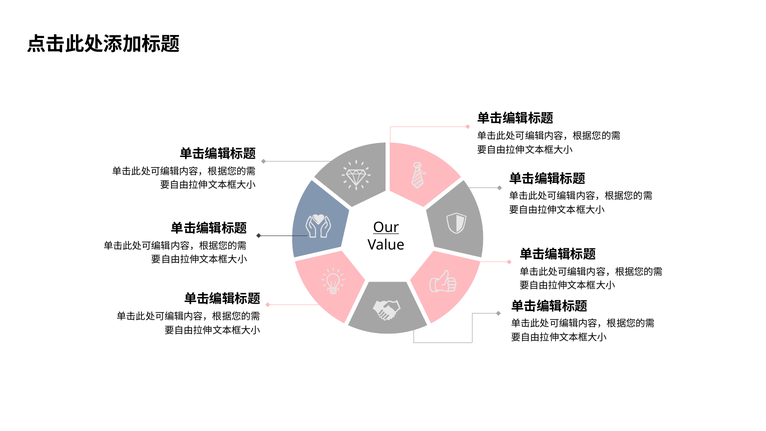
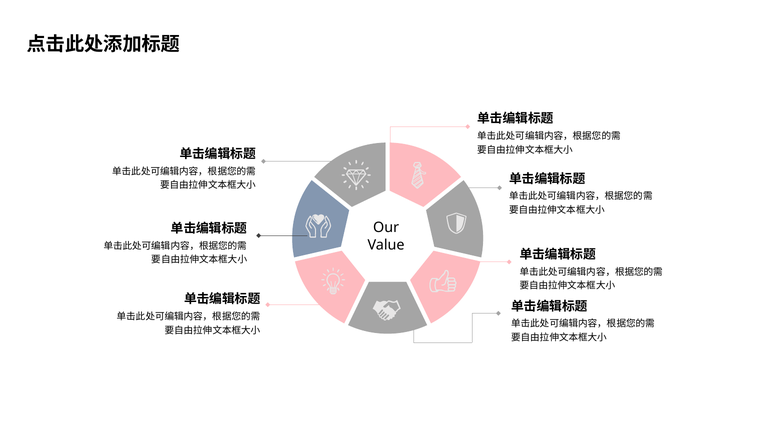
Our underline: present -> none (386, 228)
